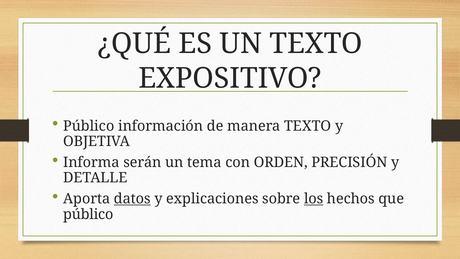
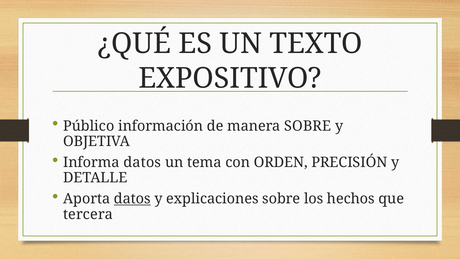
manera TEXTO: TEXTO -> SOBRE (308, 126)
Informa serán: serán -> datos (142, 162)
los underline: present -> none (314, 199)
público: público -> tercera (88, 214)
